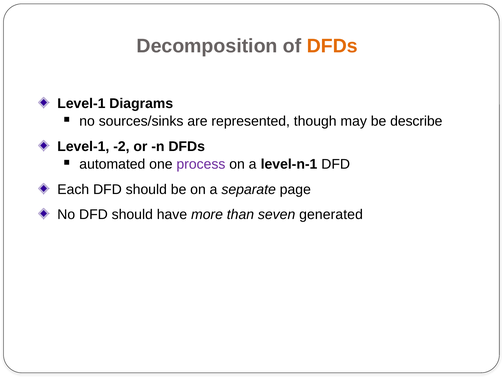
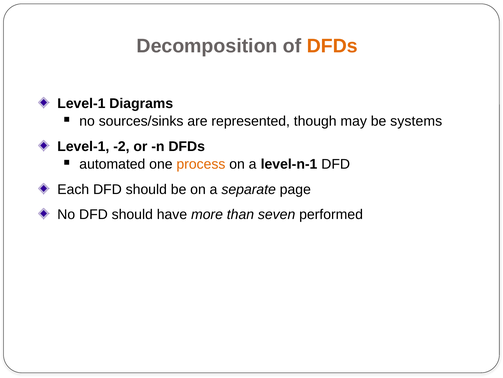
describe: describe -> systems (416, 121)
process colour: purple -> orange (201, 164)
generated: generated -> performed (331, 214)
